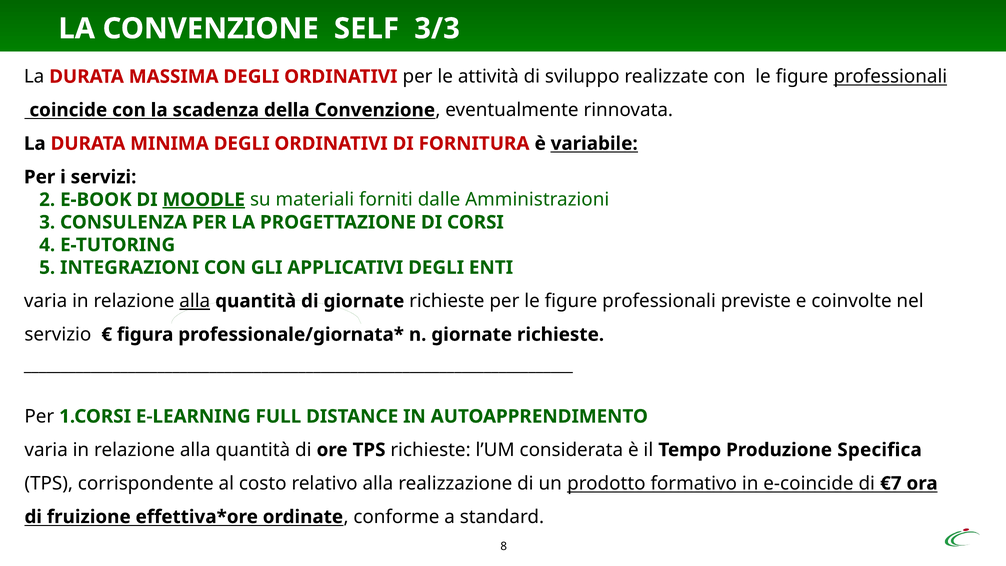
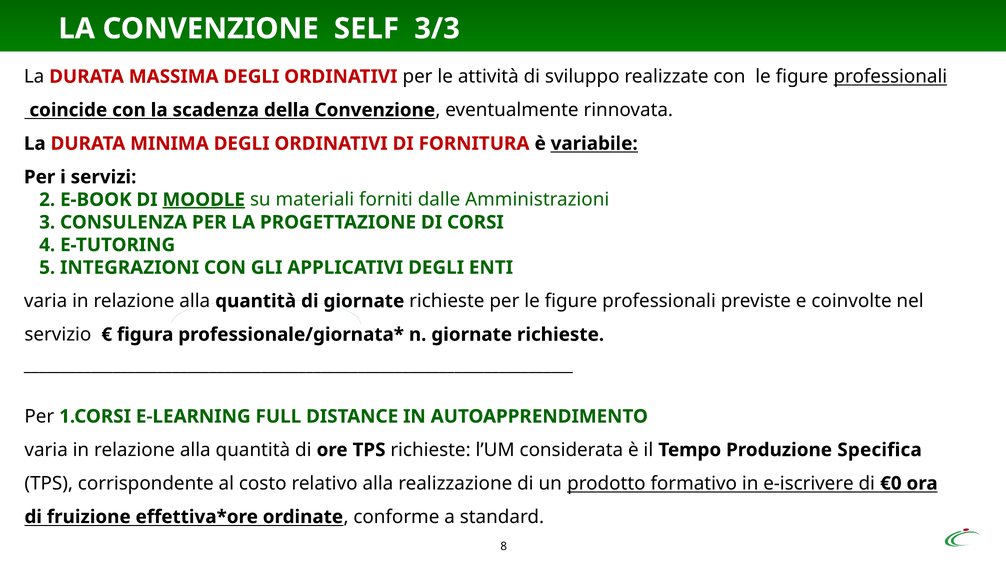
alla underline: present -> none (195, 301)
e-coincide: e-coincide -> e-iscrivere (808, 483)
€7: €7 -> €0 (891, 483)
